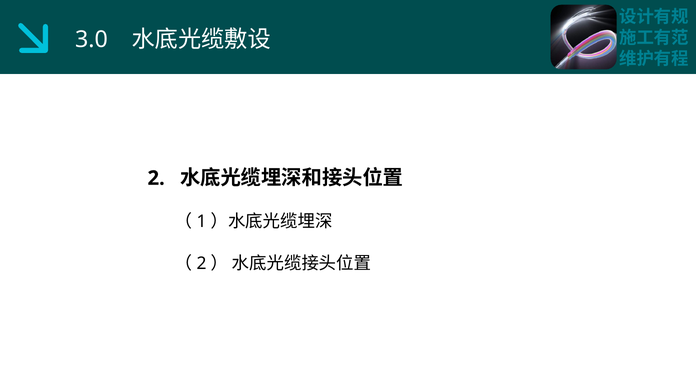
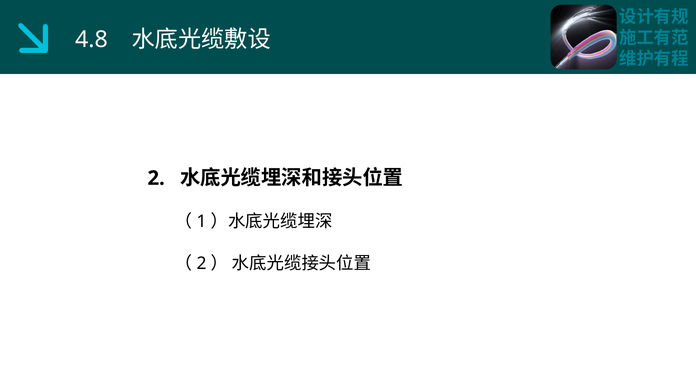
3.0: 3.0 -> 4.8 (91, 39)
